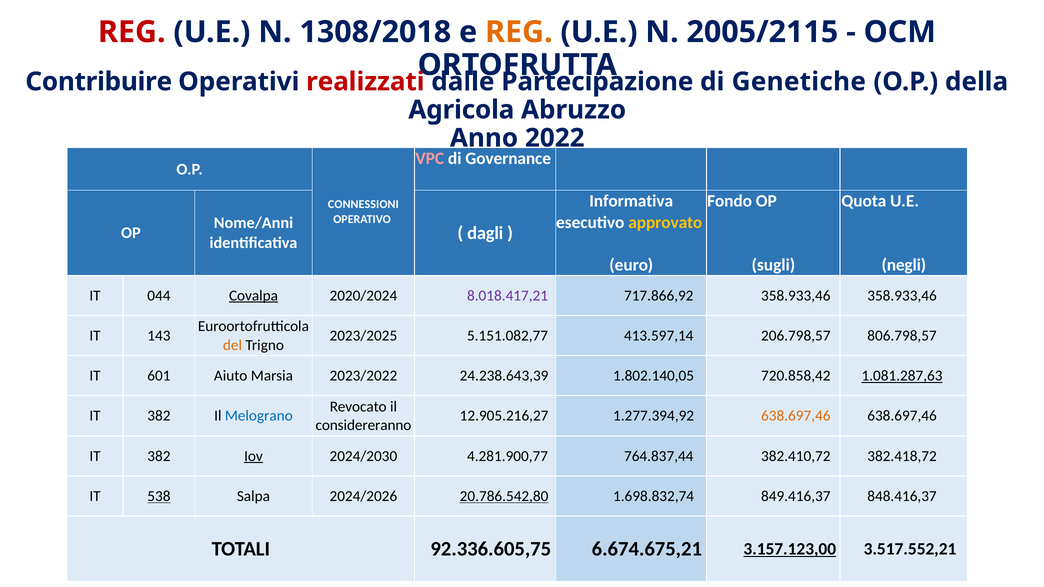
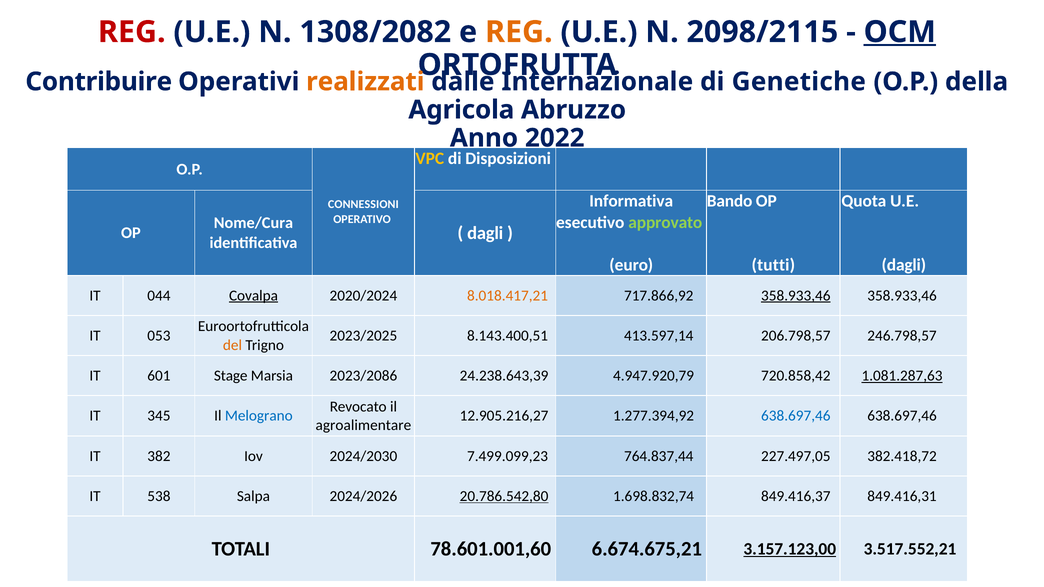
1308/2018: 1308/2018 -> 1308/2082 (375, 32)
2005/2115: 2005/2115 -> 2098/2115 (762, 32)
OCM underline: none -> present (900, 32)
realizzati colour: red -> orange (365, 82)
Partecipazione: Partecipazione -> Internazionale (597, 82)
VPC colour: pink -> yellow (430, 159)
Governance: Governance -> Disposizioni (508, 159)
Fondo: Fondo -> Bando (730, 201)
approvato colour: yellow -> light green (665, 222)
Nome/Anni: Nome/Anni -> Nome/Cura (253, 223)
sugli: sugli -> tutti (773, 265)
negli: negli -> dagli (904, 265)
8.018.417,21 colour: purple -> orange (508, 296)
358.933,46 underline: none -> present (796, 296)
143: 143 -> 053 (159, 336)
5.151.082,77: 5.151.082,77 -> 8.143.400,51 (508, 336)
806.798,57: 806.798,57 -> 246.798,57 (902, 336)
Aiuto: Aiuto -> Stage (231, 376)
2023/2022: 2023/2022 -> 2023/2086 (363, 376)
1.802.140,05: 1.802.140,05 -> 4.947.920,79 (654, 376)
382: 382 -> 345 (159, 416)
638.697,46 colour: orange -> blue (796, 416)
considereranno: considereranno -> agroalimentare (363, 425)
Iov underline: present -> none (253, 456)
4.281.900,77: 4.281.900,77 -> 7.499.099,23 (508, 456)
382.410,72: 382.410,72 -> 227.497,05 (796, 456)
538 underline: present -> none (159, 496)
848.416,37: 848.416,37 -> 849.416,31 (902, 496)
92.336.605,75: 92.336.605,75 -> 78.601.001,60 (491, 549)
